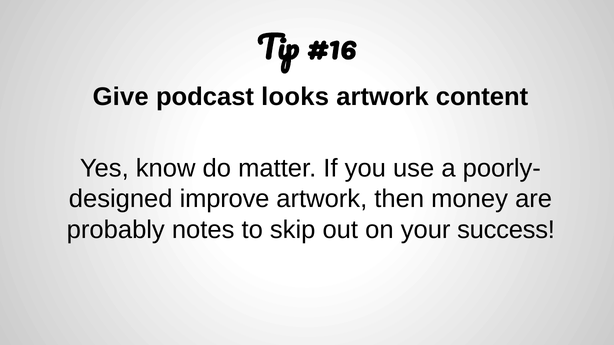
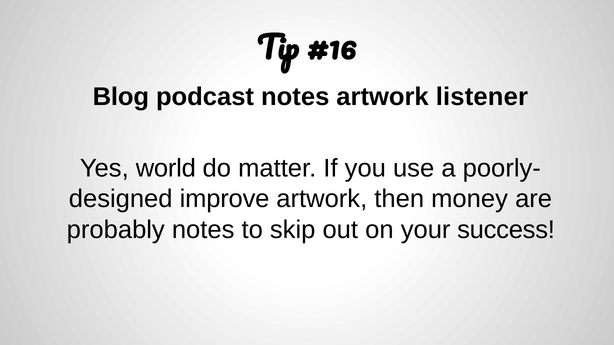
Give: Give -> Blog (121, 97)
podcast looks: looks -> notes (295, 97)
content: content -> listener (482, 97)
know: know -> world (166, 169)
